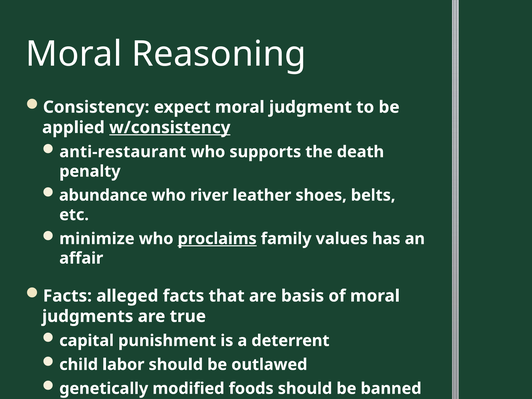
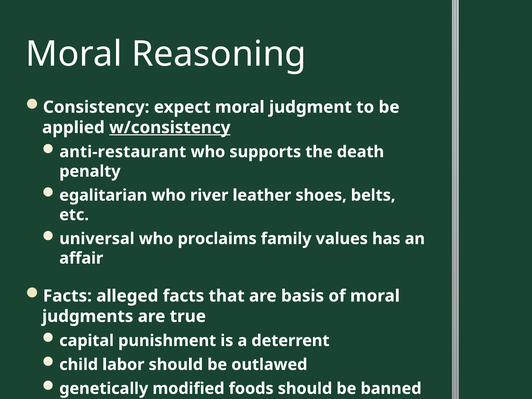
abundance: abundance -> egalitarian (103, 195)
minimize: minimize -> universal (97, 239)
proclaims underline: present -> none (217, 239)
